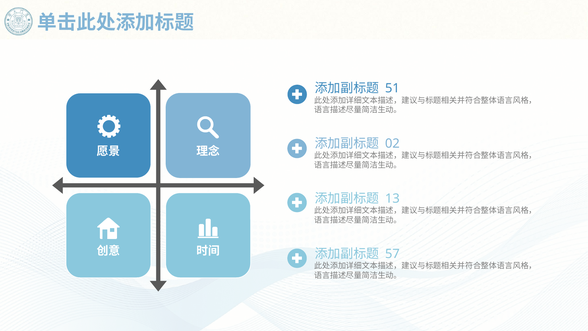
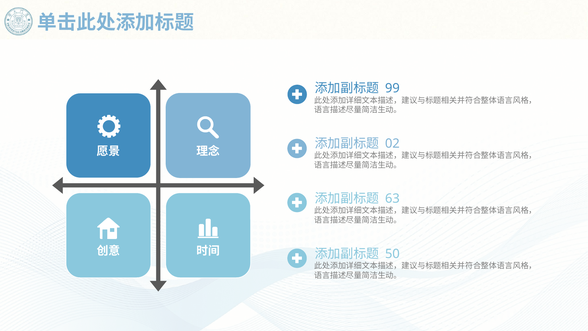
51: 51 -> 99 (392, 88)
13: 13 -> 63 (392, 198)
57: 57 -> 50 (392, 254)
